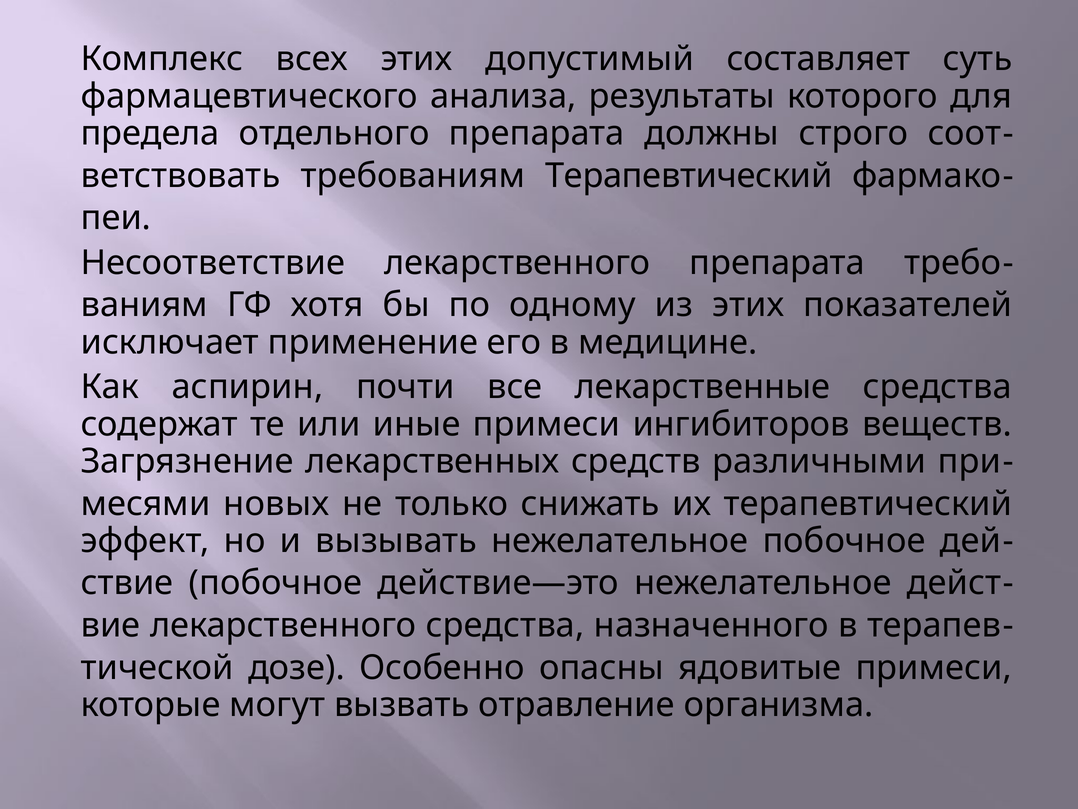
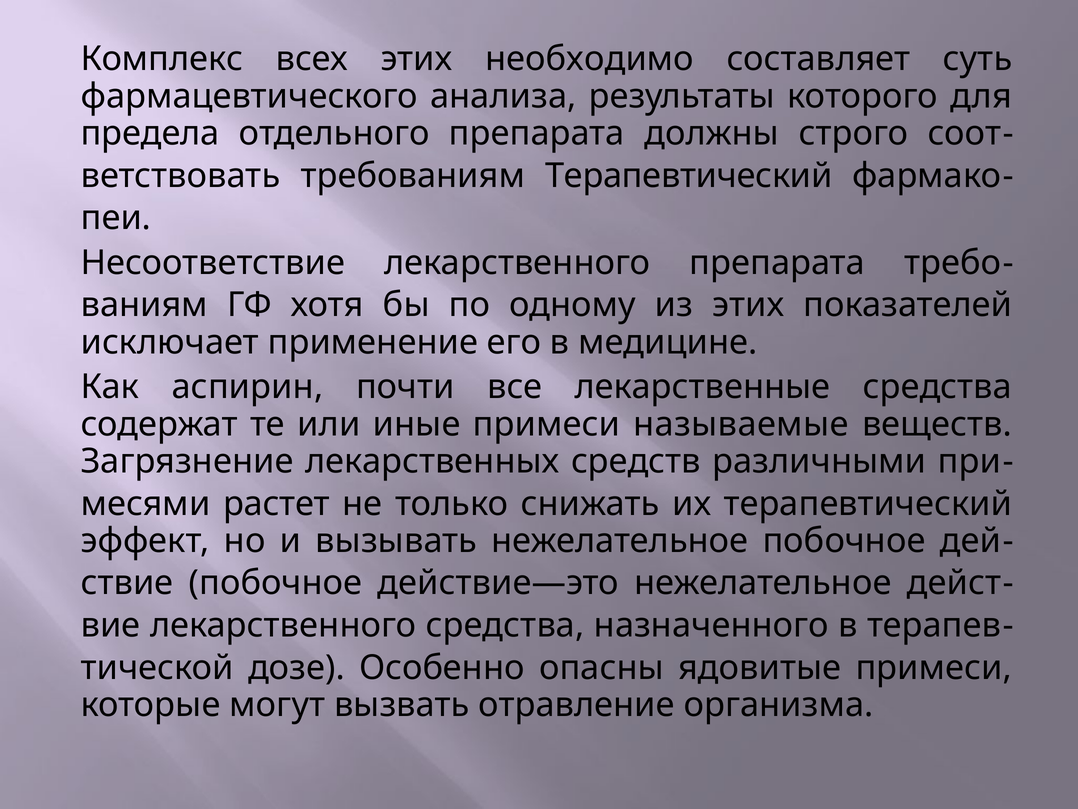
допустимый: допустимый -> необходимо (589, 59)
ингибиторов: ингибиторов -> называемые (741, 424)
новых: новых -> растет (276, 503)
